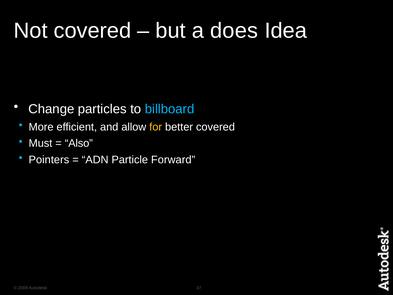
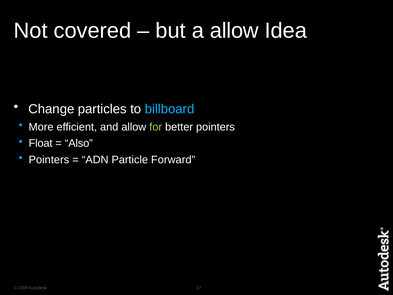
a does: does -> allow (234, 31)
for colour: yellow -> light green (156, 127)
better covered: covered -> pointers (215, 127)
Must: Must -> Float (41, 143)
